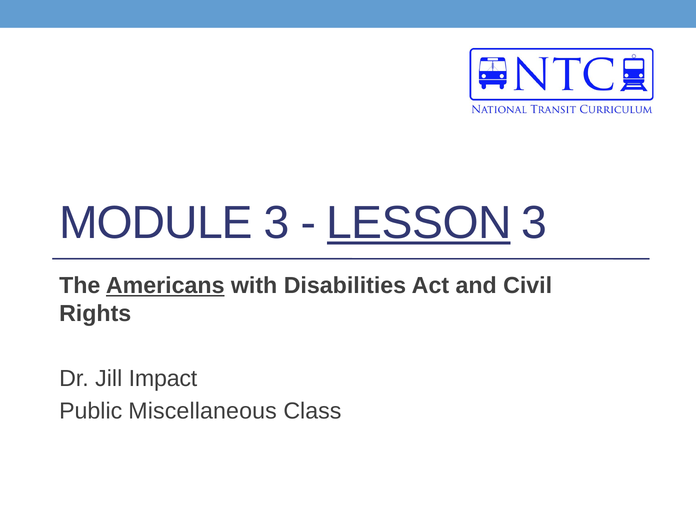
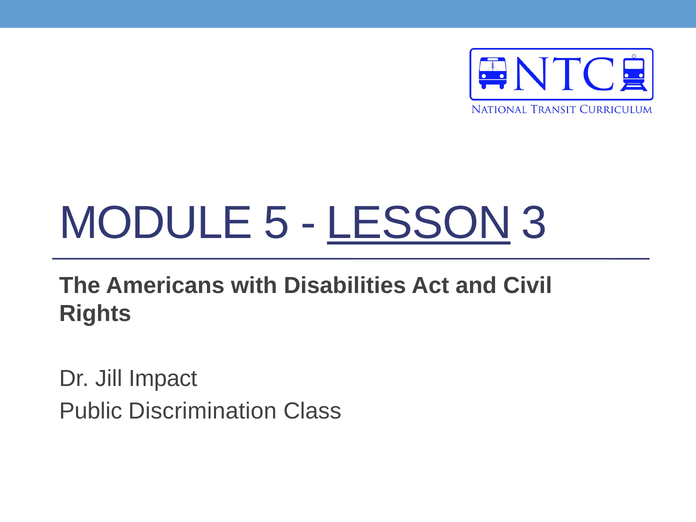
MODULE 3: 3 -> 5 (277, 223)
Americans underline: present -> none (165, 286)
Miscellaneous: Miscellaneous -> Discrimination (203, 411)
